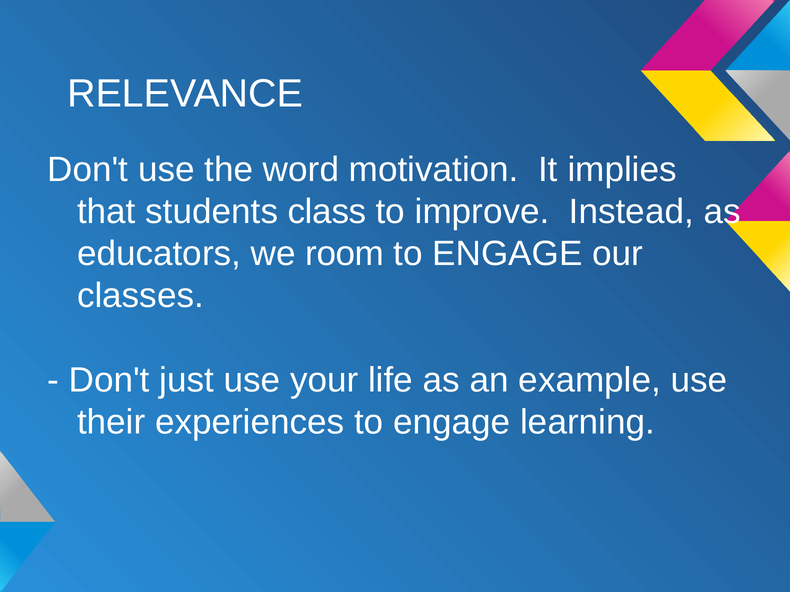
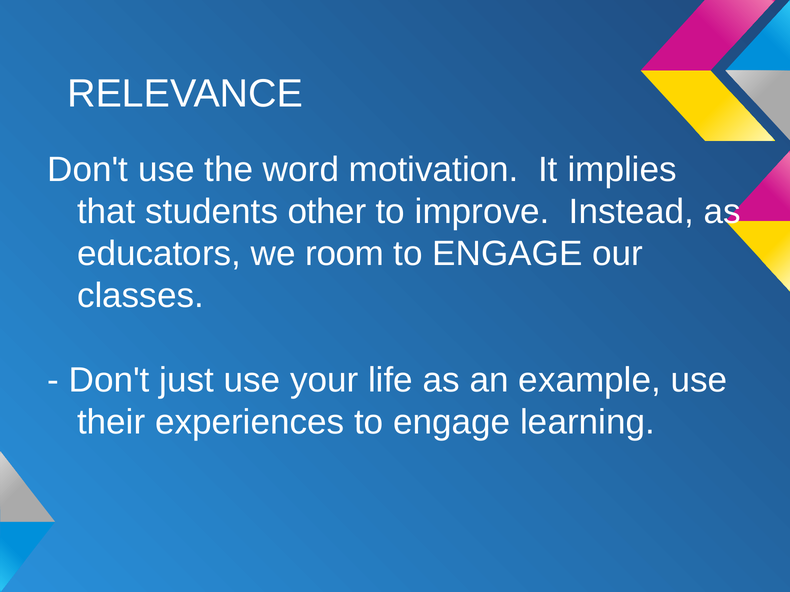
class: class -> other (327, 212)
